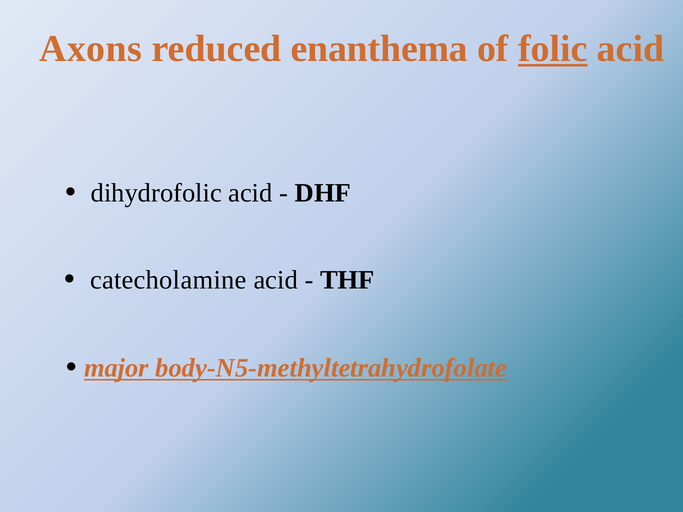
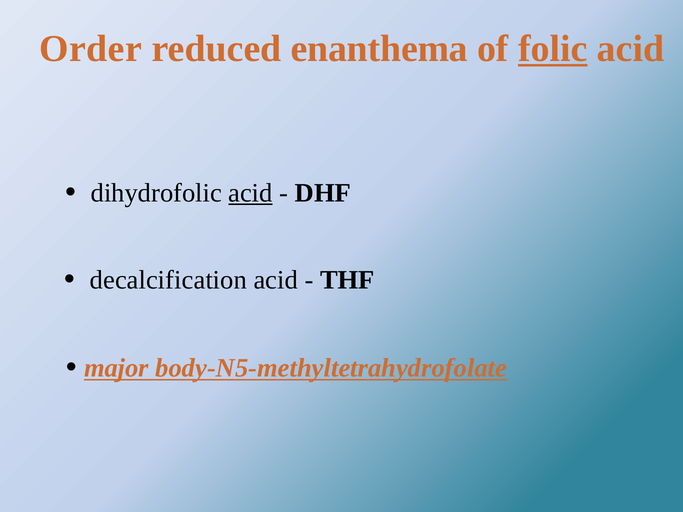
Axons: Axons -> Order (91, 49)
acid underline: none -> present (250, 193)
catecholamine: catecholamine -> decalcification (168, 280)
